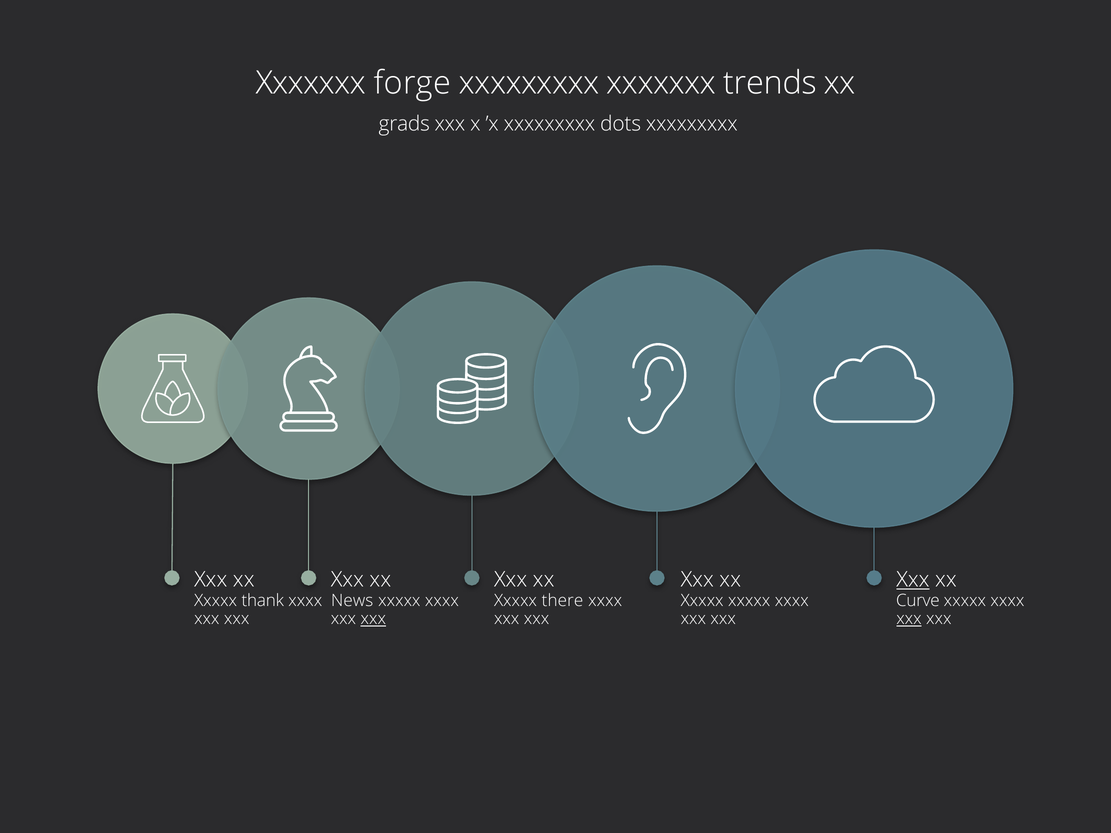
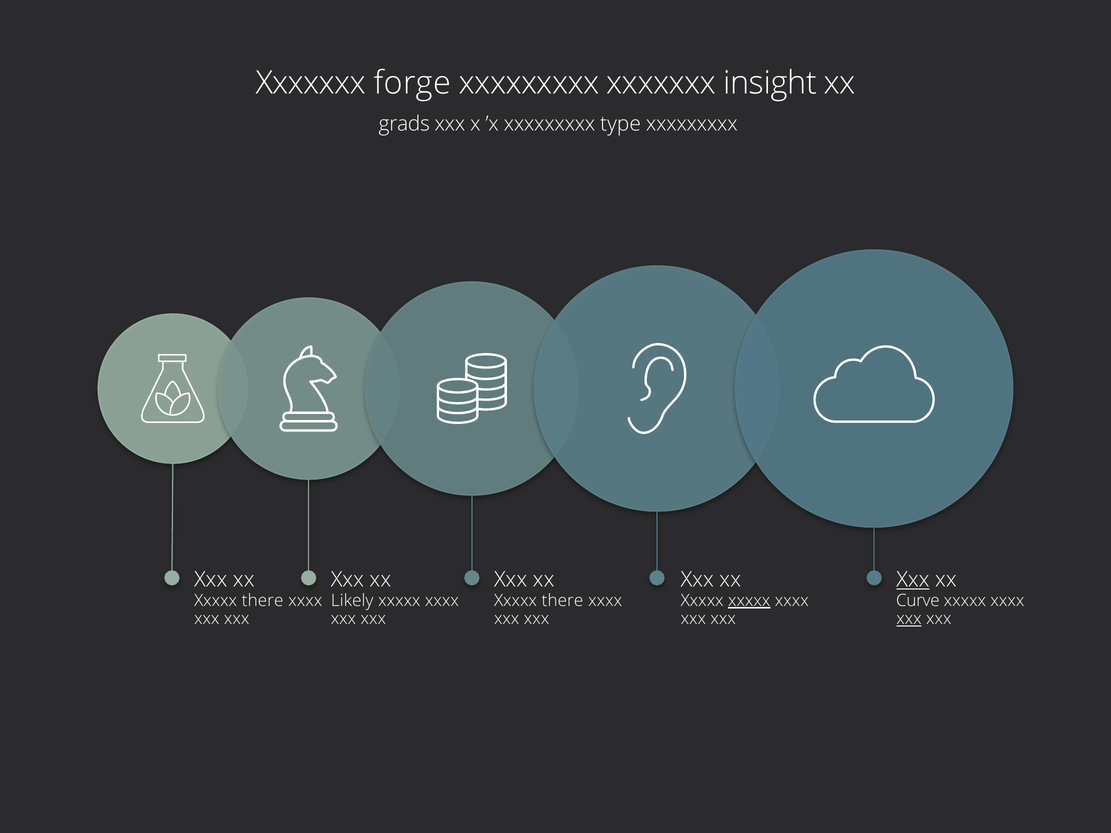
trends: trends -> insight (770, 83)
dots: dots -> type (621, 124)
thank: thank -> there (263, 601)
News: News -> Likely (352, 601)
xxxxx underline: none -> present (749, 601)
xxx underline: present -> none (373, 619)
